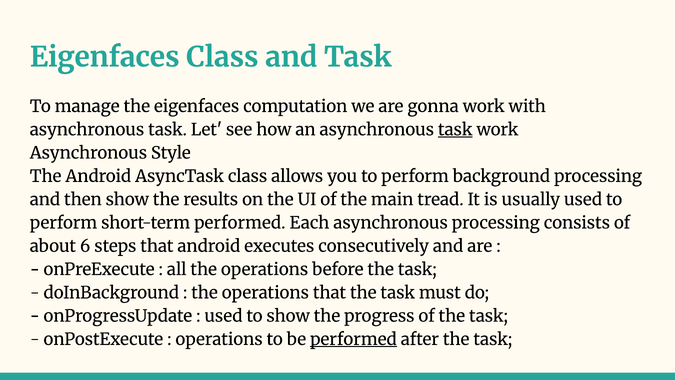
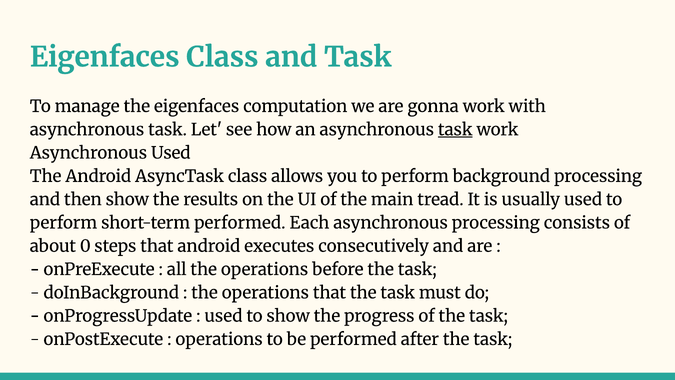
Asynchronous Style: Style -> Used (171, 153)
6: 6 -> 0 (85, 246)
performed underline: present -> none (353, 339)
